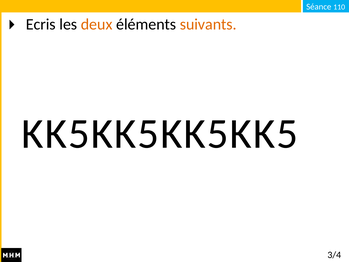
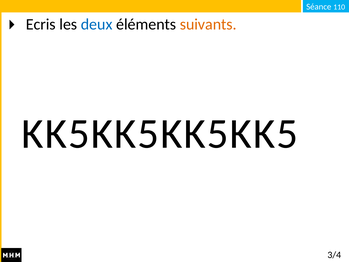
deux colour: orange -> blue (97, 24)
